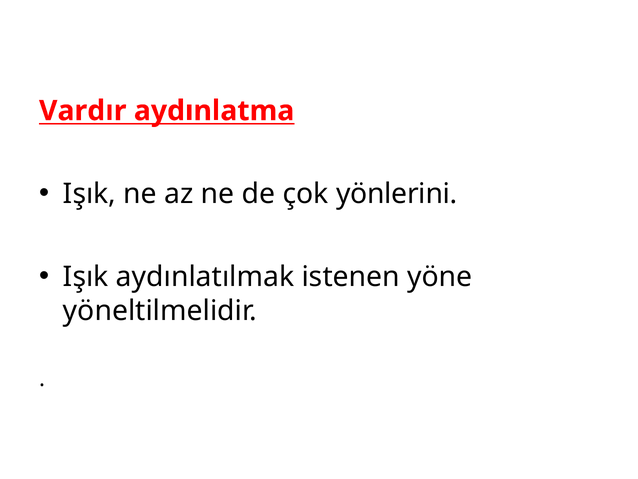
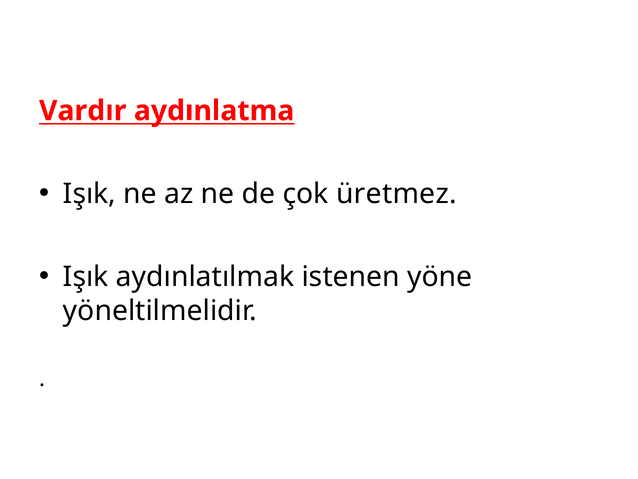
yönlerini: yönlerini -> üretmez (396, 194)
